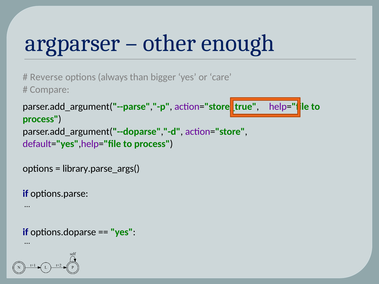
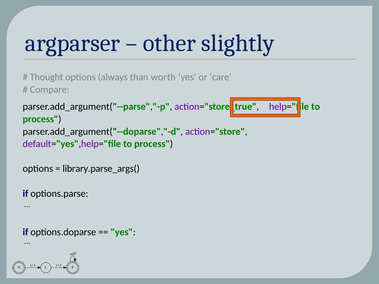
enough: enough -> slightly (238, 43)
Reverse: Reverse -> Thought (47, 77)
bigger: bigger -> worth (163, 77)
